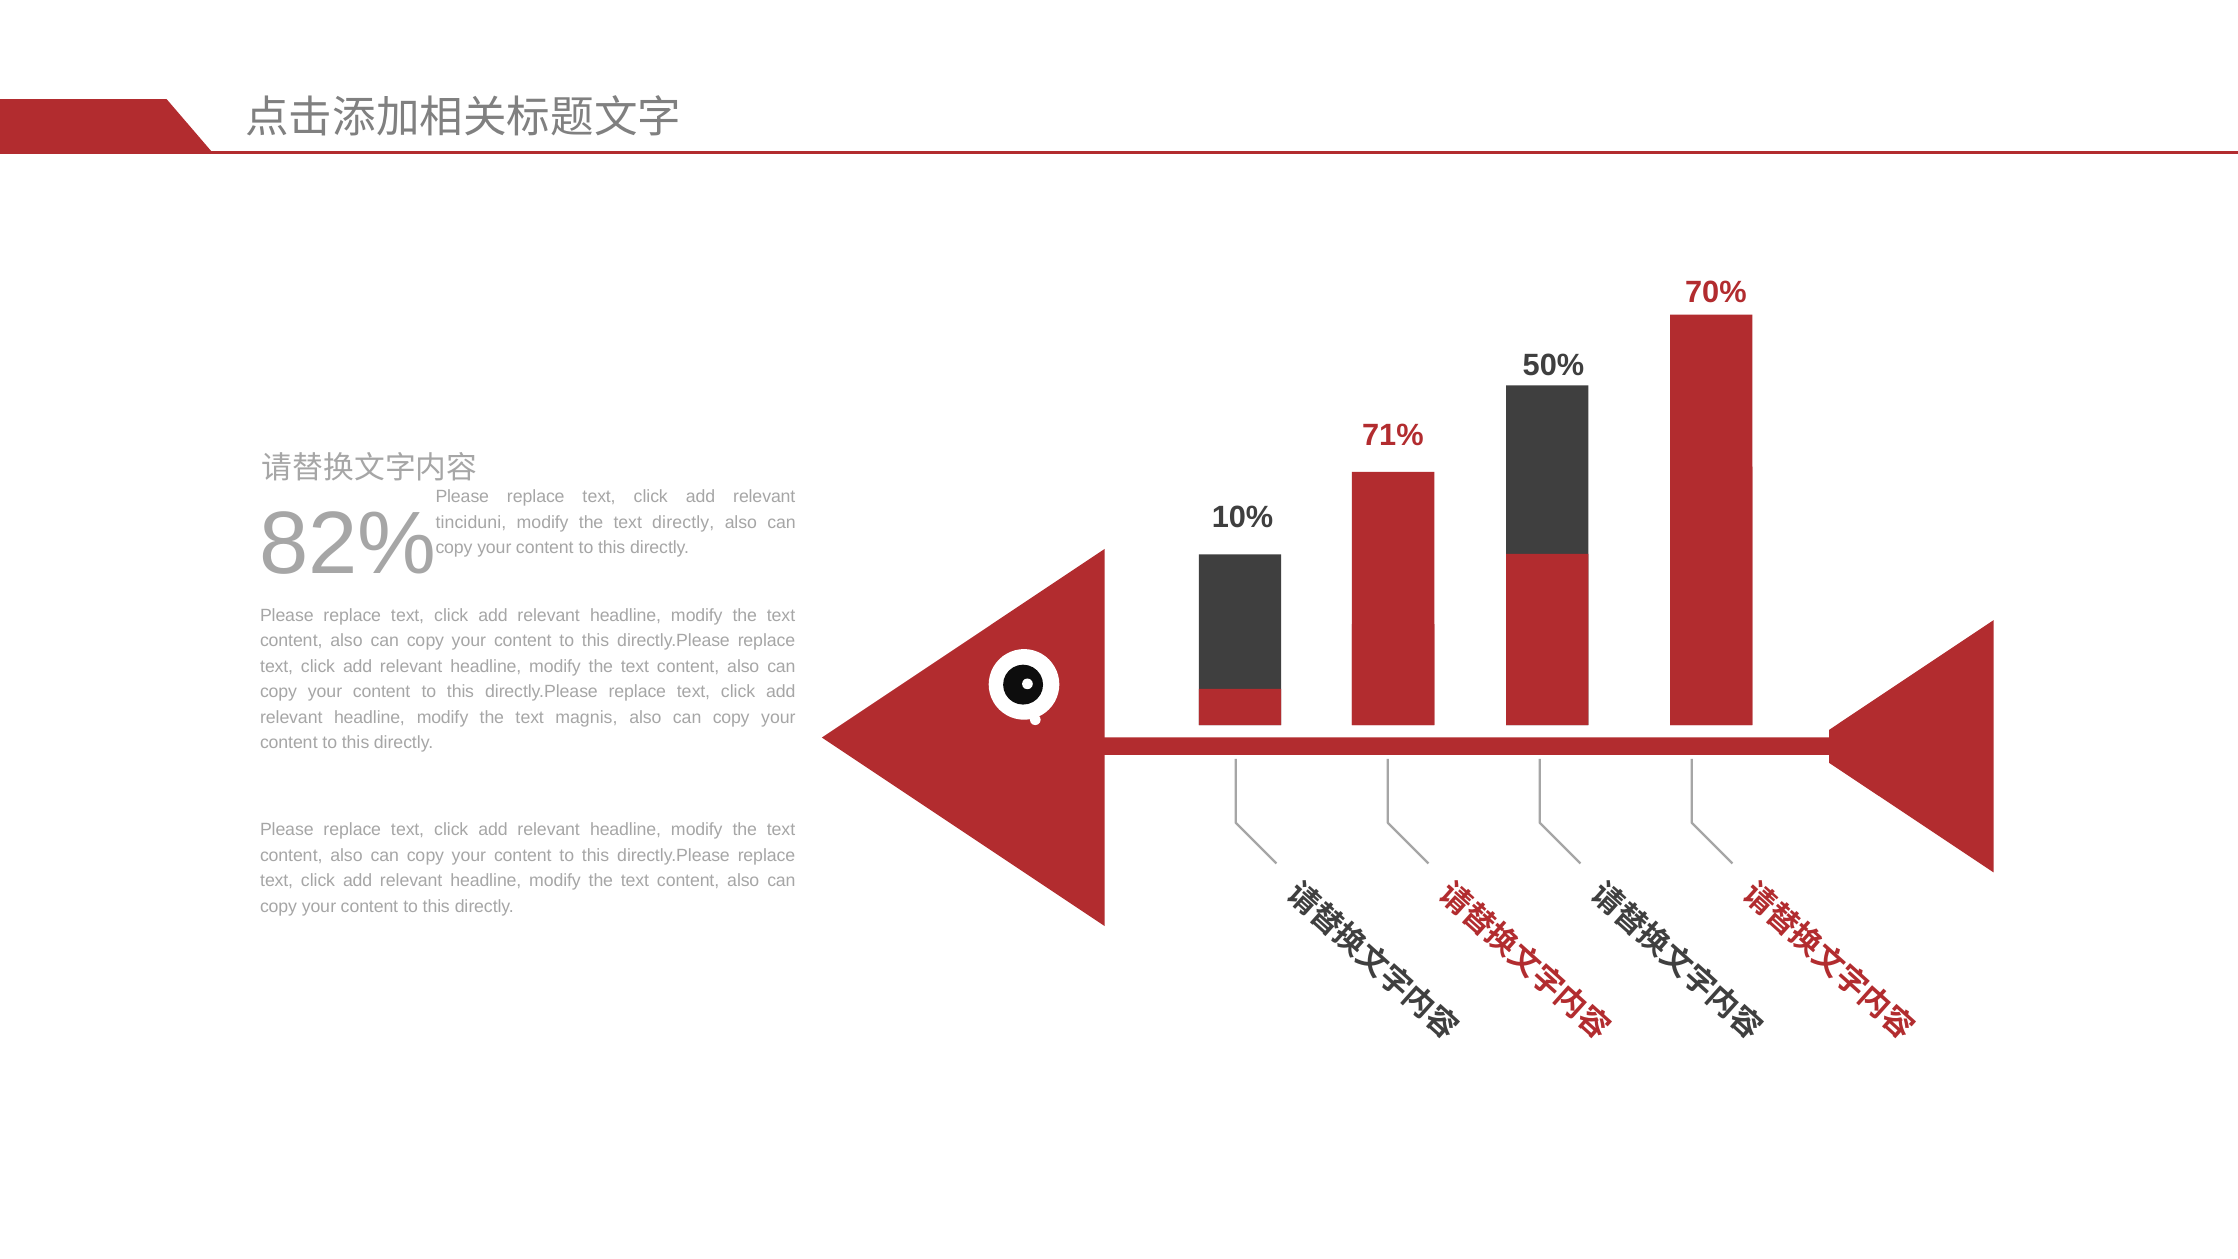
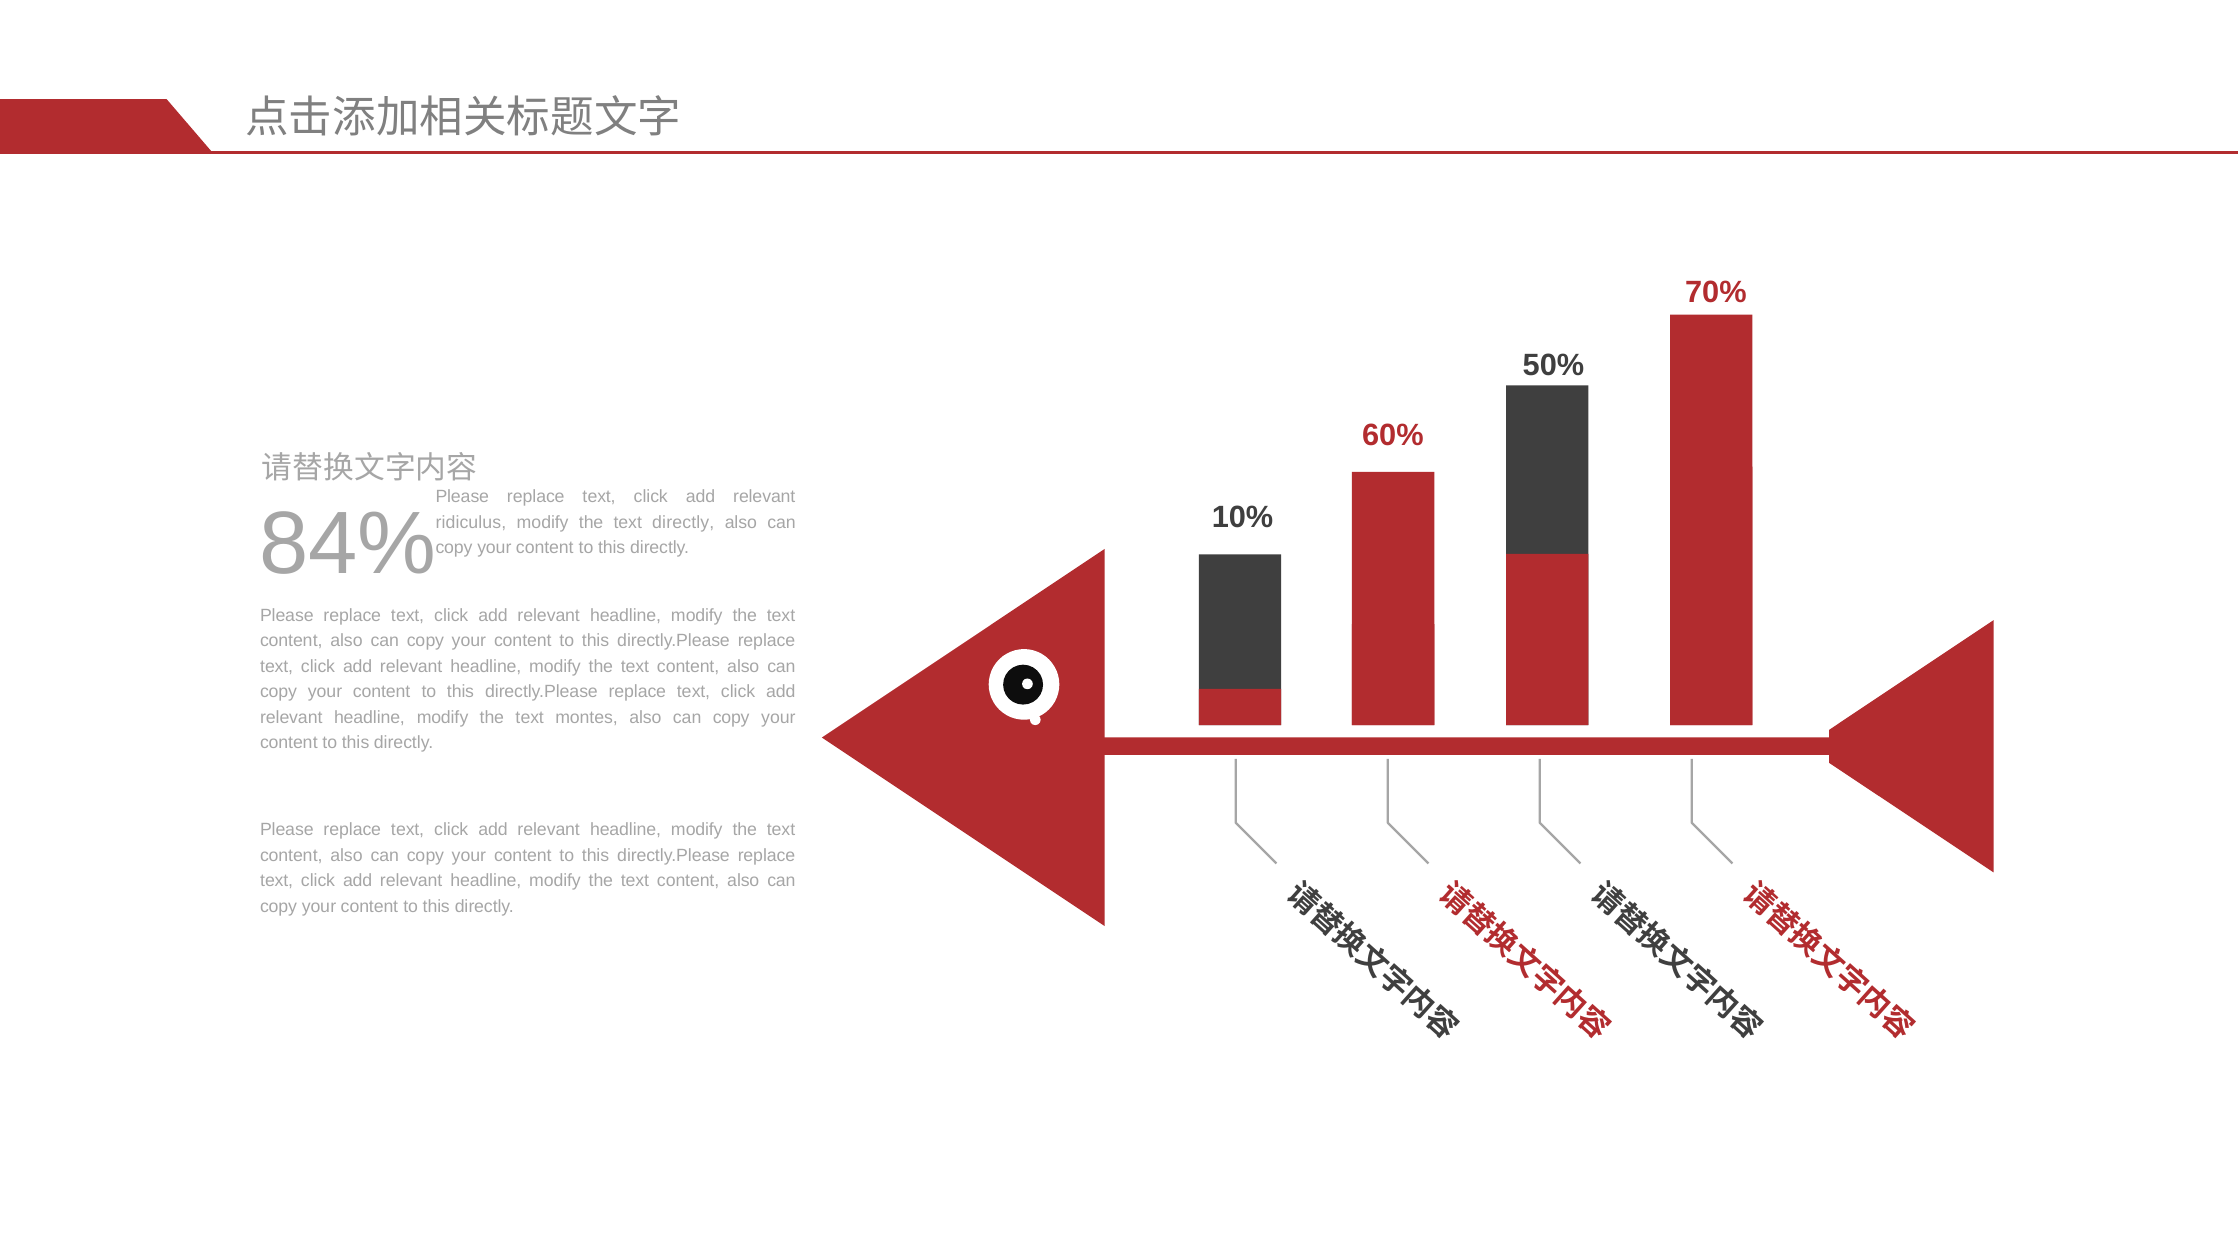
71%: 71% -> 60% (1393, 435)
82%: 82% -> 84% (348, 544)
tinciduni: tinciduni -> ridiculus (471, 522)
magnis: magnis -> montes (586, 717)
